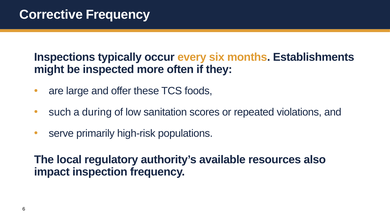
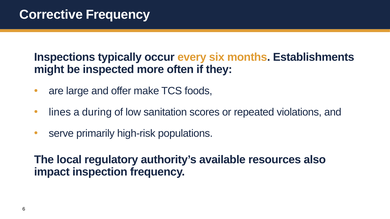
these: these -> make (146, 91)
such: such -> lines (60, 112)
